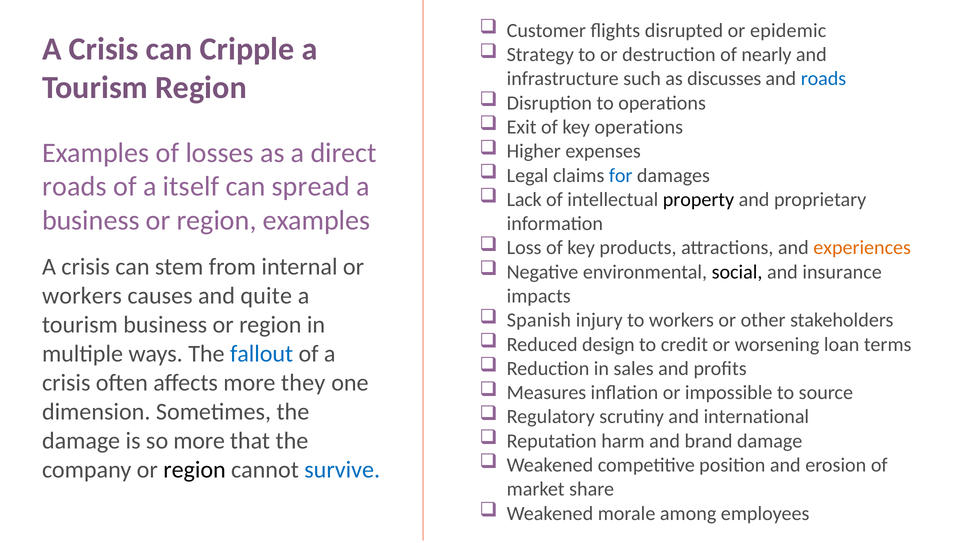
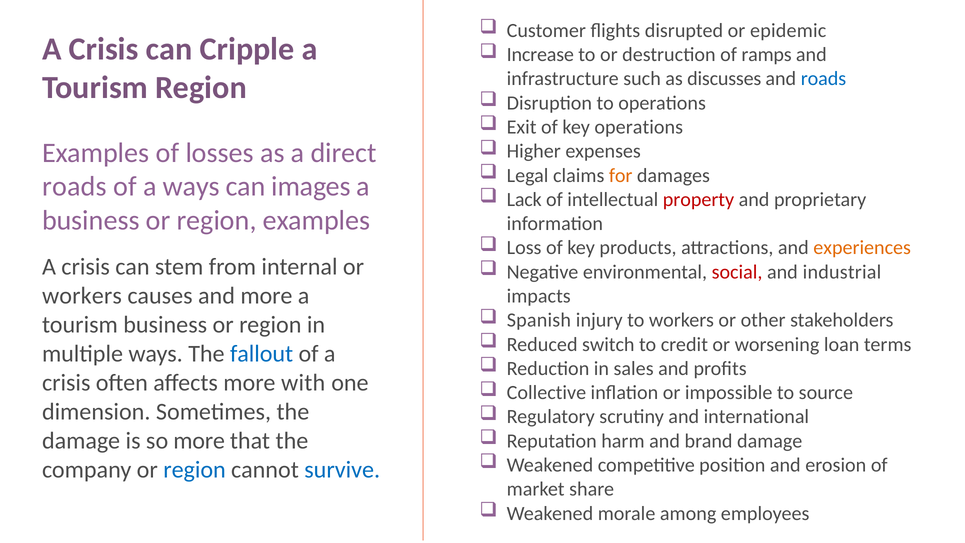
Strategy: Strategy -> Increase (540, 55)
nearly: nearly -> ramps (767, 55)
for colour: blue -> orange (621, 175)
a itself: itself -> ways (191, 186)
spread: spread -> images (311, 186)
property colour: black -> red (698, 199)
social colour: black -> red (737, 272)
insurance: insurance -> industrial (842, 272)
and quite: quite -> more (266, 296)
design: design -> switch (608, 344)
they: they -> with (303, 383)
Measures: Measures -> Collective (546, 393)
region colour: black -> blue (195, 469)
